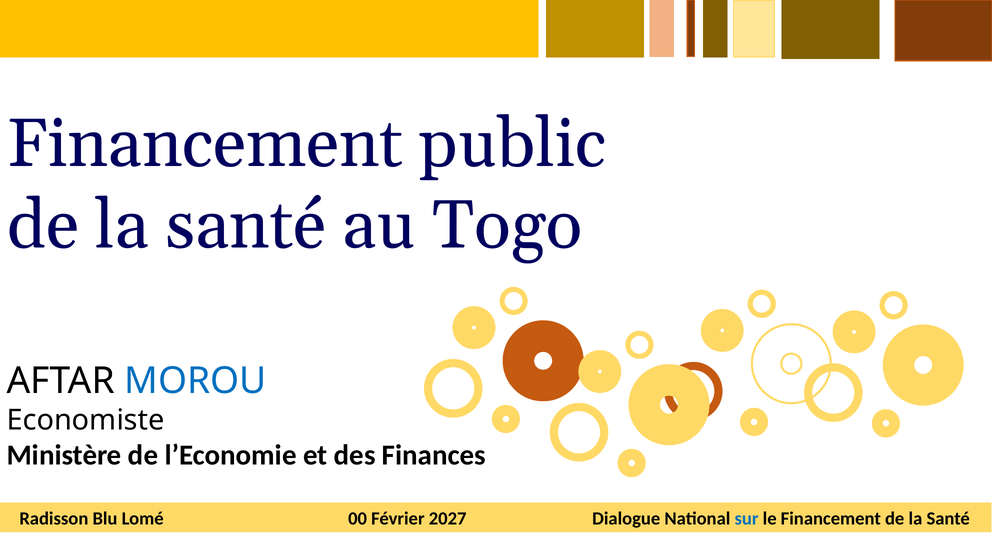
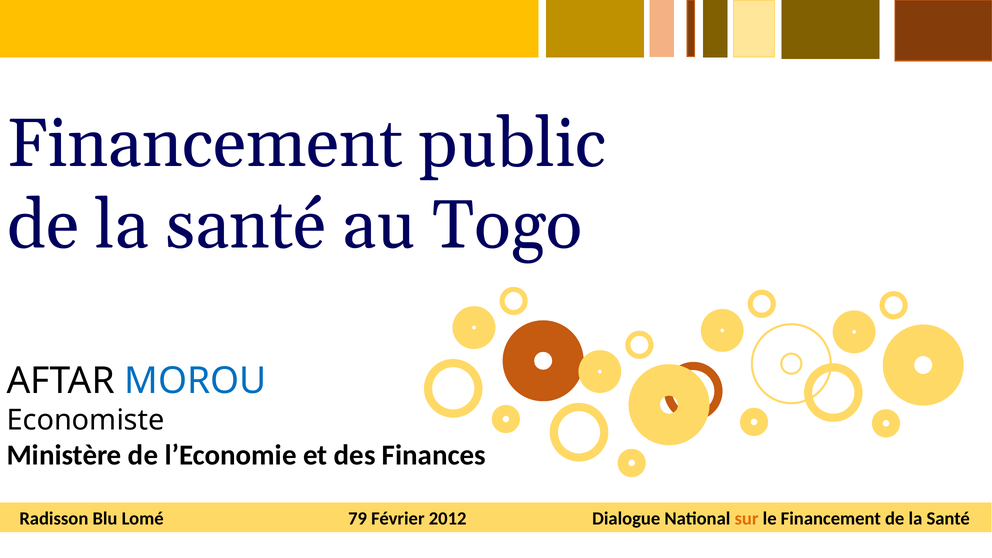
00: 00 -> 79 (358, 519)
2027: 2027 -> 2012 (448, 519)
sur colour: blue -> orange (747, 519)
